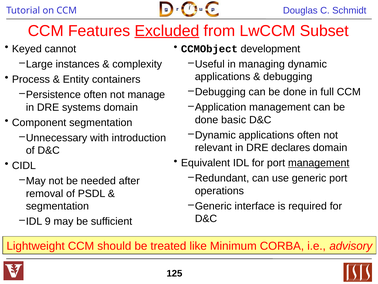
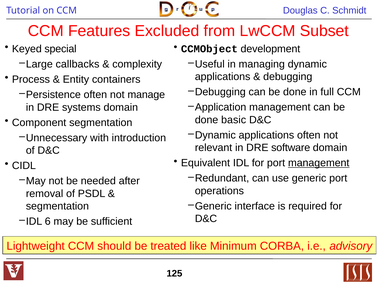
Excluded underline: present -> none (167, 31)
cannot: cannot -> special (60, 49)
instances: instances -> callbacks (78, 64)
declares: declares -> software (291, 147)
9: 9 -> 6 (48, 221)
